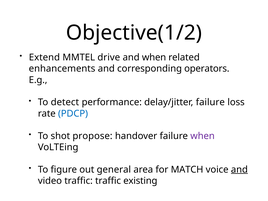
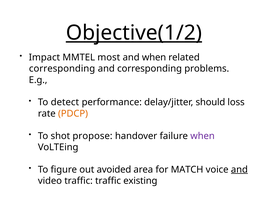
Objective(1/2 underline: none -> present (134, 33)
Extend: Extend -> Impact (44, 57)
drive: drive -> most (109, 57)
enhancements: enhancements -> corresponding (62, 69)
operators: operators -> problems (207, 69)
delay/jitter failure: failure -> should (210, 102)
PDCP colour: blue -> orange (73, 114)
general: general -> avoided (114, 169)
